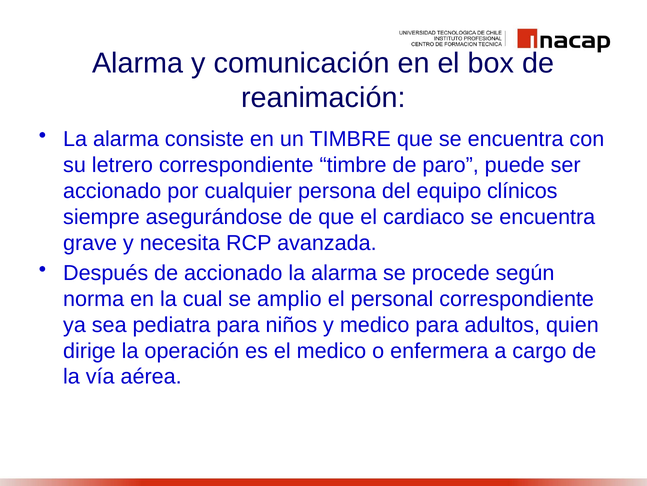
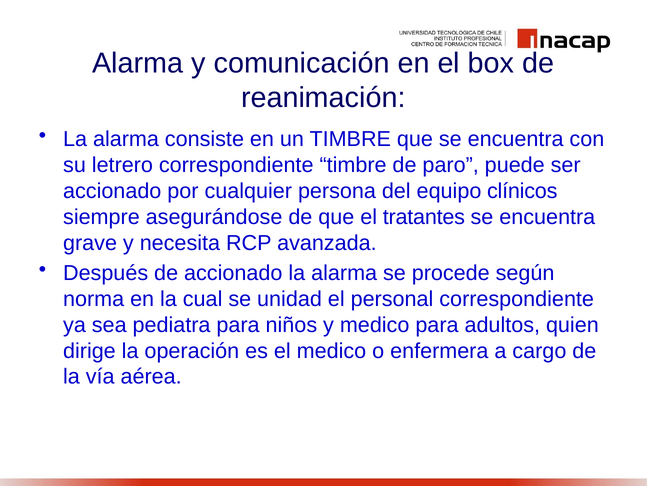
cardiaco: cardiaco -> tratantes (424, 217)
amplio: amplio -> unidad (290, 299)
